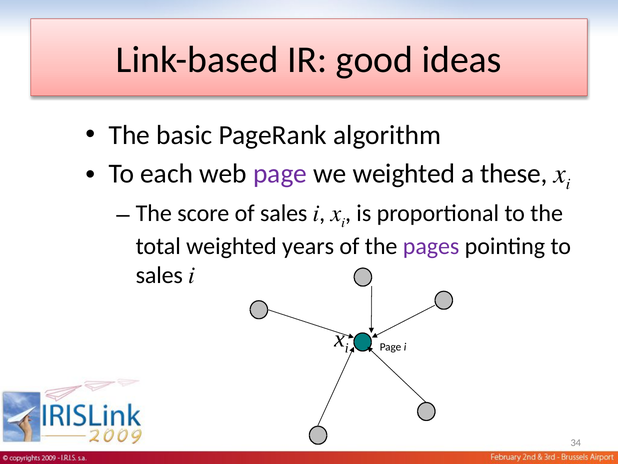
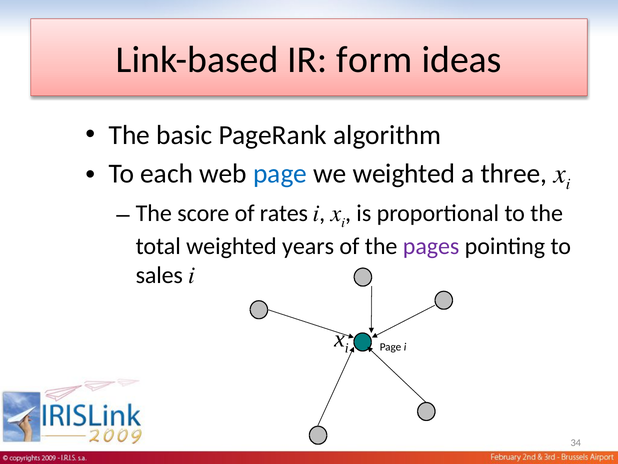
good: good -> form (374, 60)
page colour: purple -> blue (280, 173)
these: these -> three (514, 173)
of sales: sales -> rates (284, 213)
